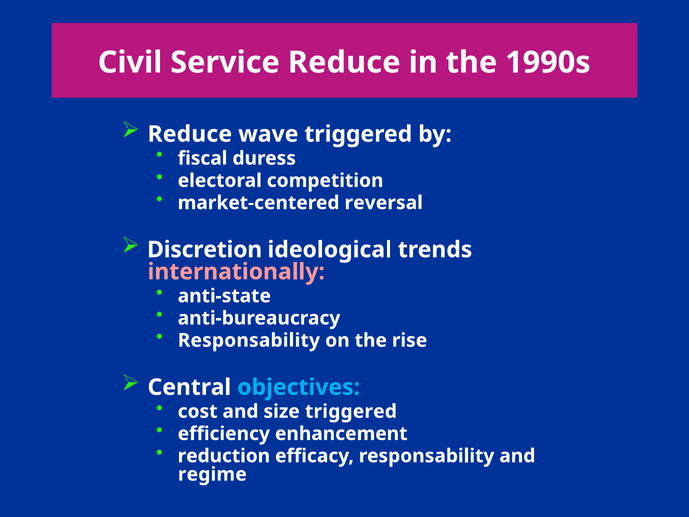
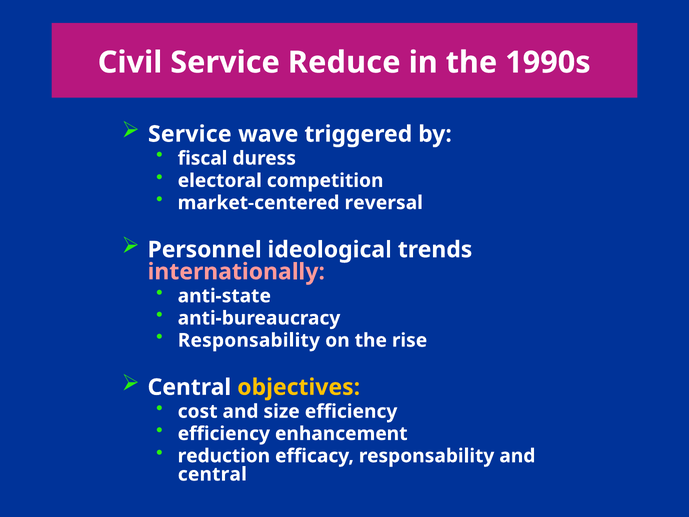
Reduce: Reduce -> Service (190, 134)
Discretion: Discretion -> Personnel (205, 250)
objectives colour: light blue -> yellow (299, 387)
size triggered: triggered -> efficiency (351, 411)
regime: regime -> central (212, 474)
